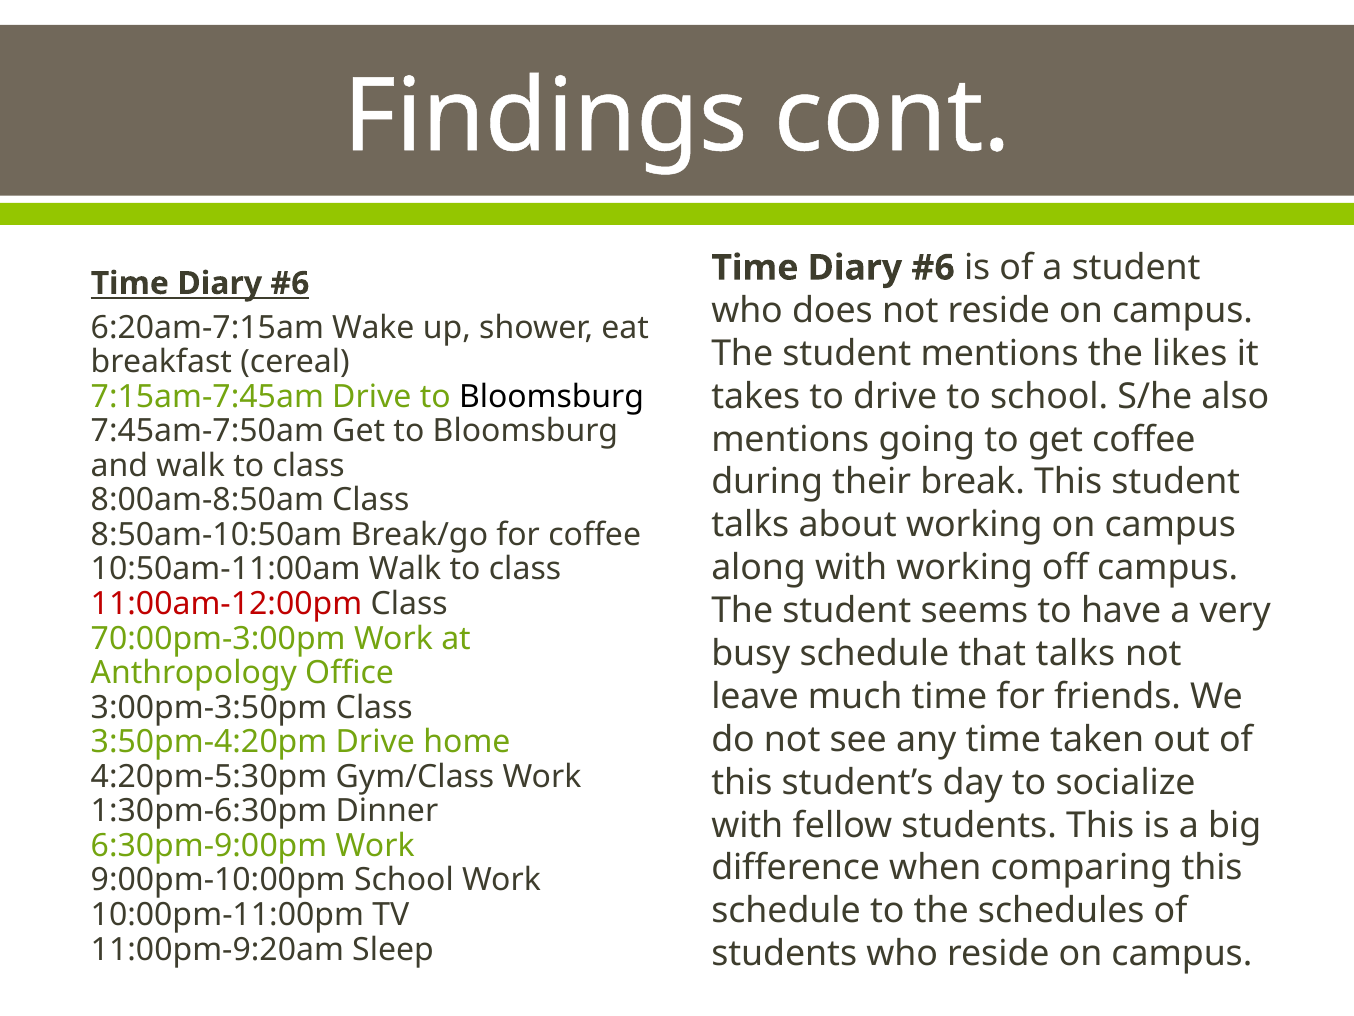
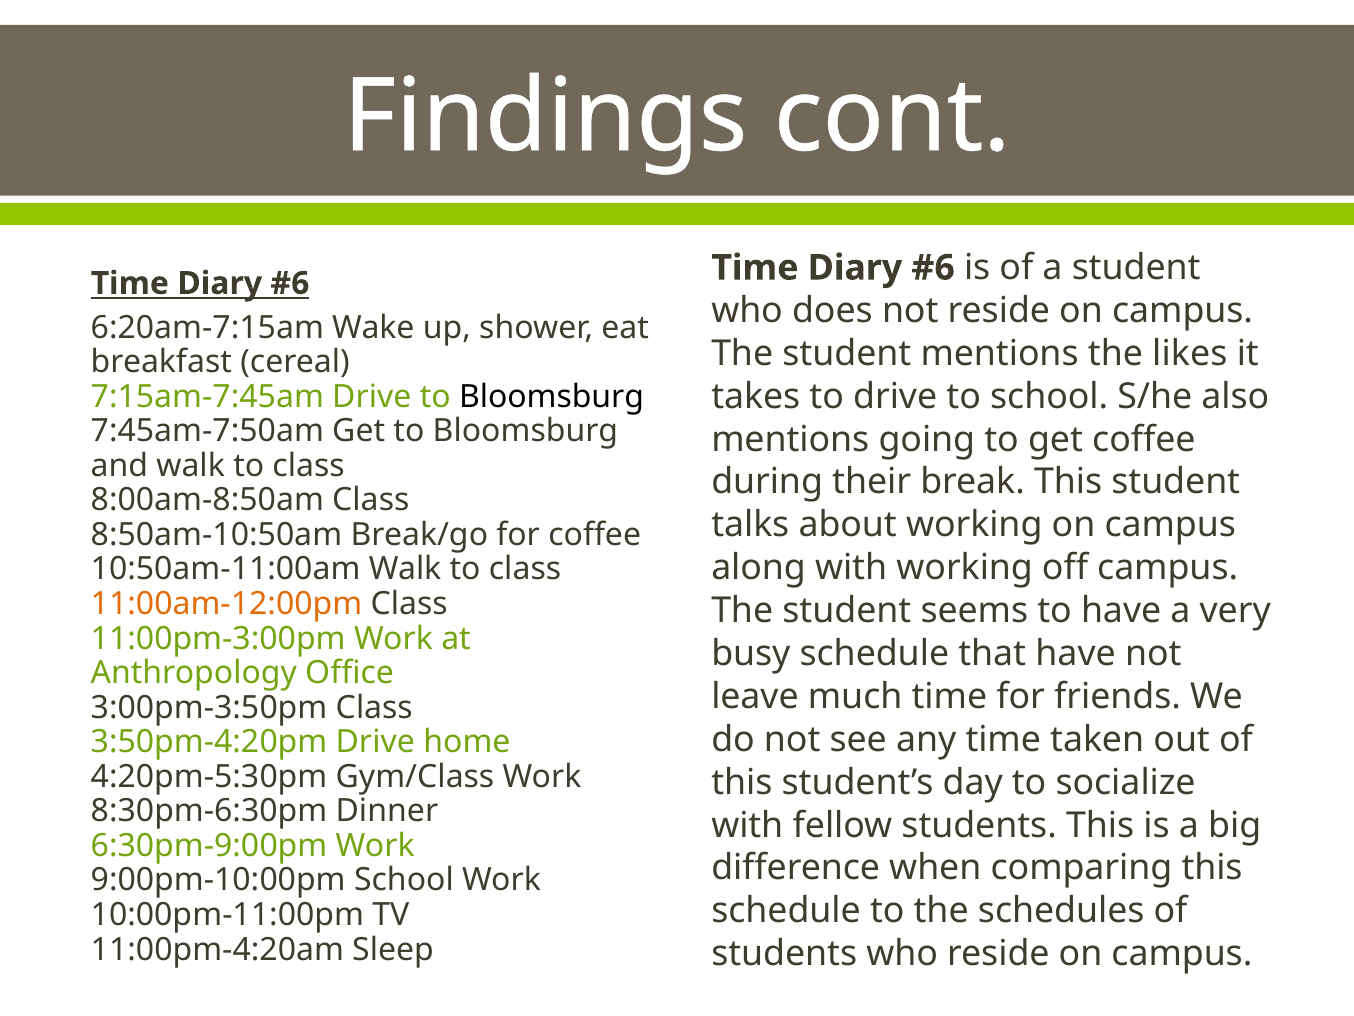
11:00am-12:00pm colour: red -> orange (226, 604)
70:00pm-3:00pm: 70:00pm-3:00pm -> 11:00pm-3:00pm (218, 638)
that talks: talks -> have (1076, 653)
1:30pm-6:30pm: 1:30pm-6:30pm -> 8:30pm-6:30pm (209, 811)
11:00pm-9:20am: 11:00pm-9:20am -> 11:00pm-4:20am (217, 949)
